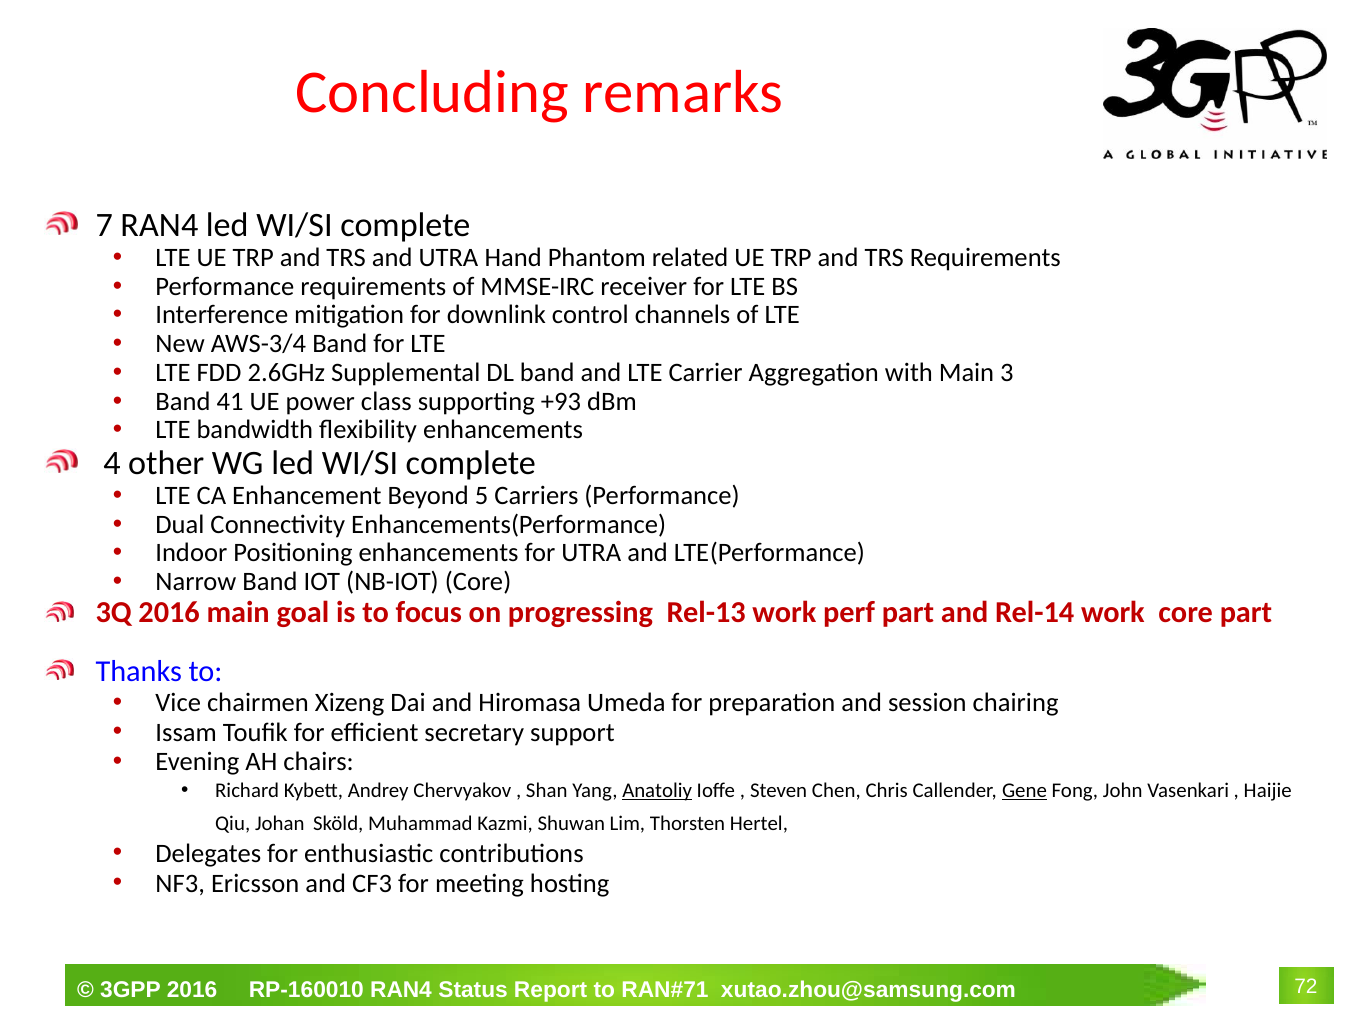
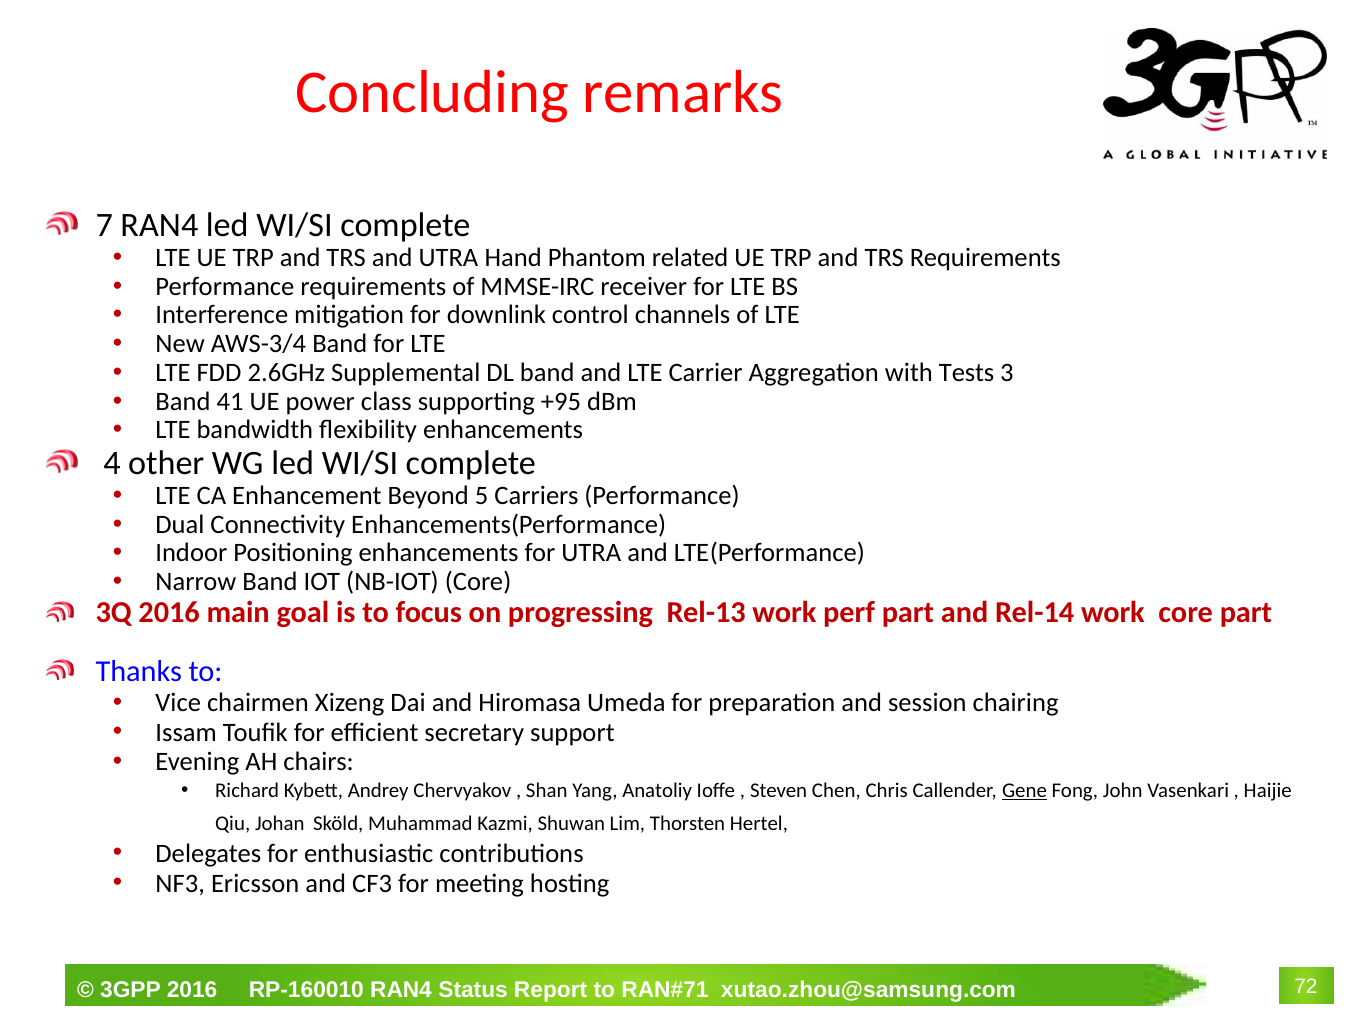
with Main: Main -> Tests (967, 372)
+93: +93 -> +95 (561, 401)
Anatoliy underline: present -> none (657, 790)
